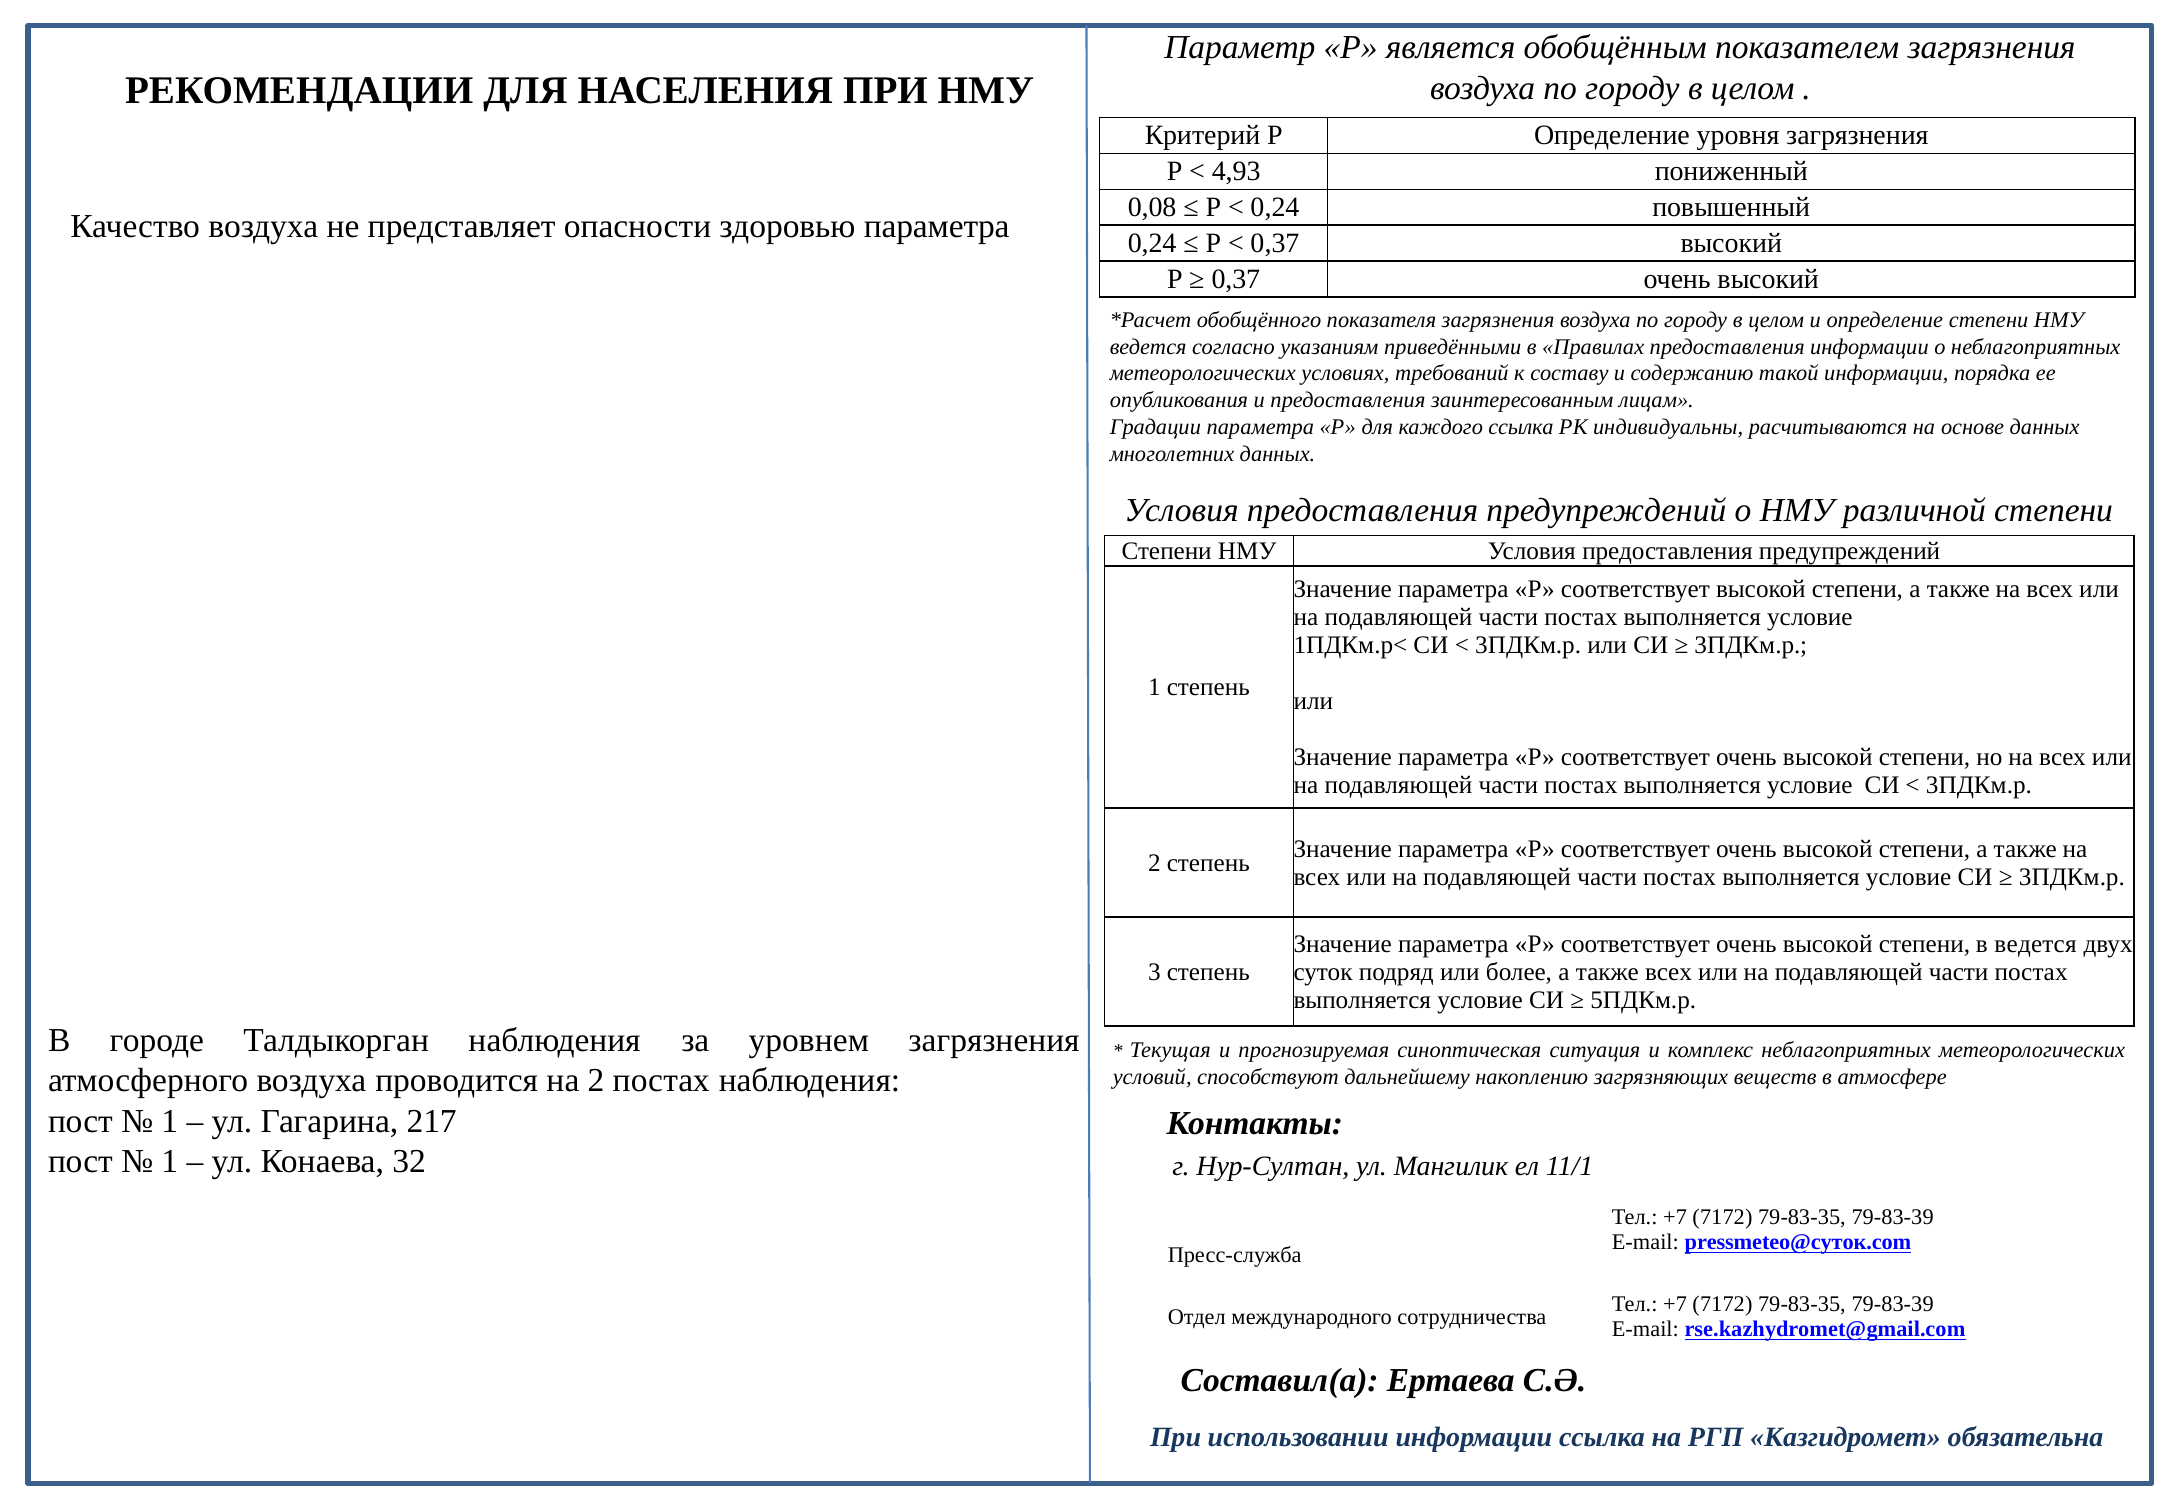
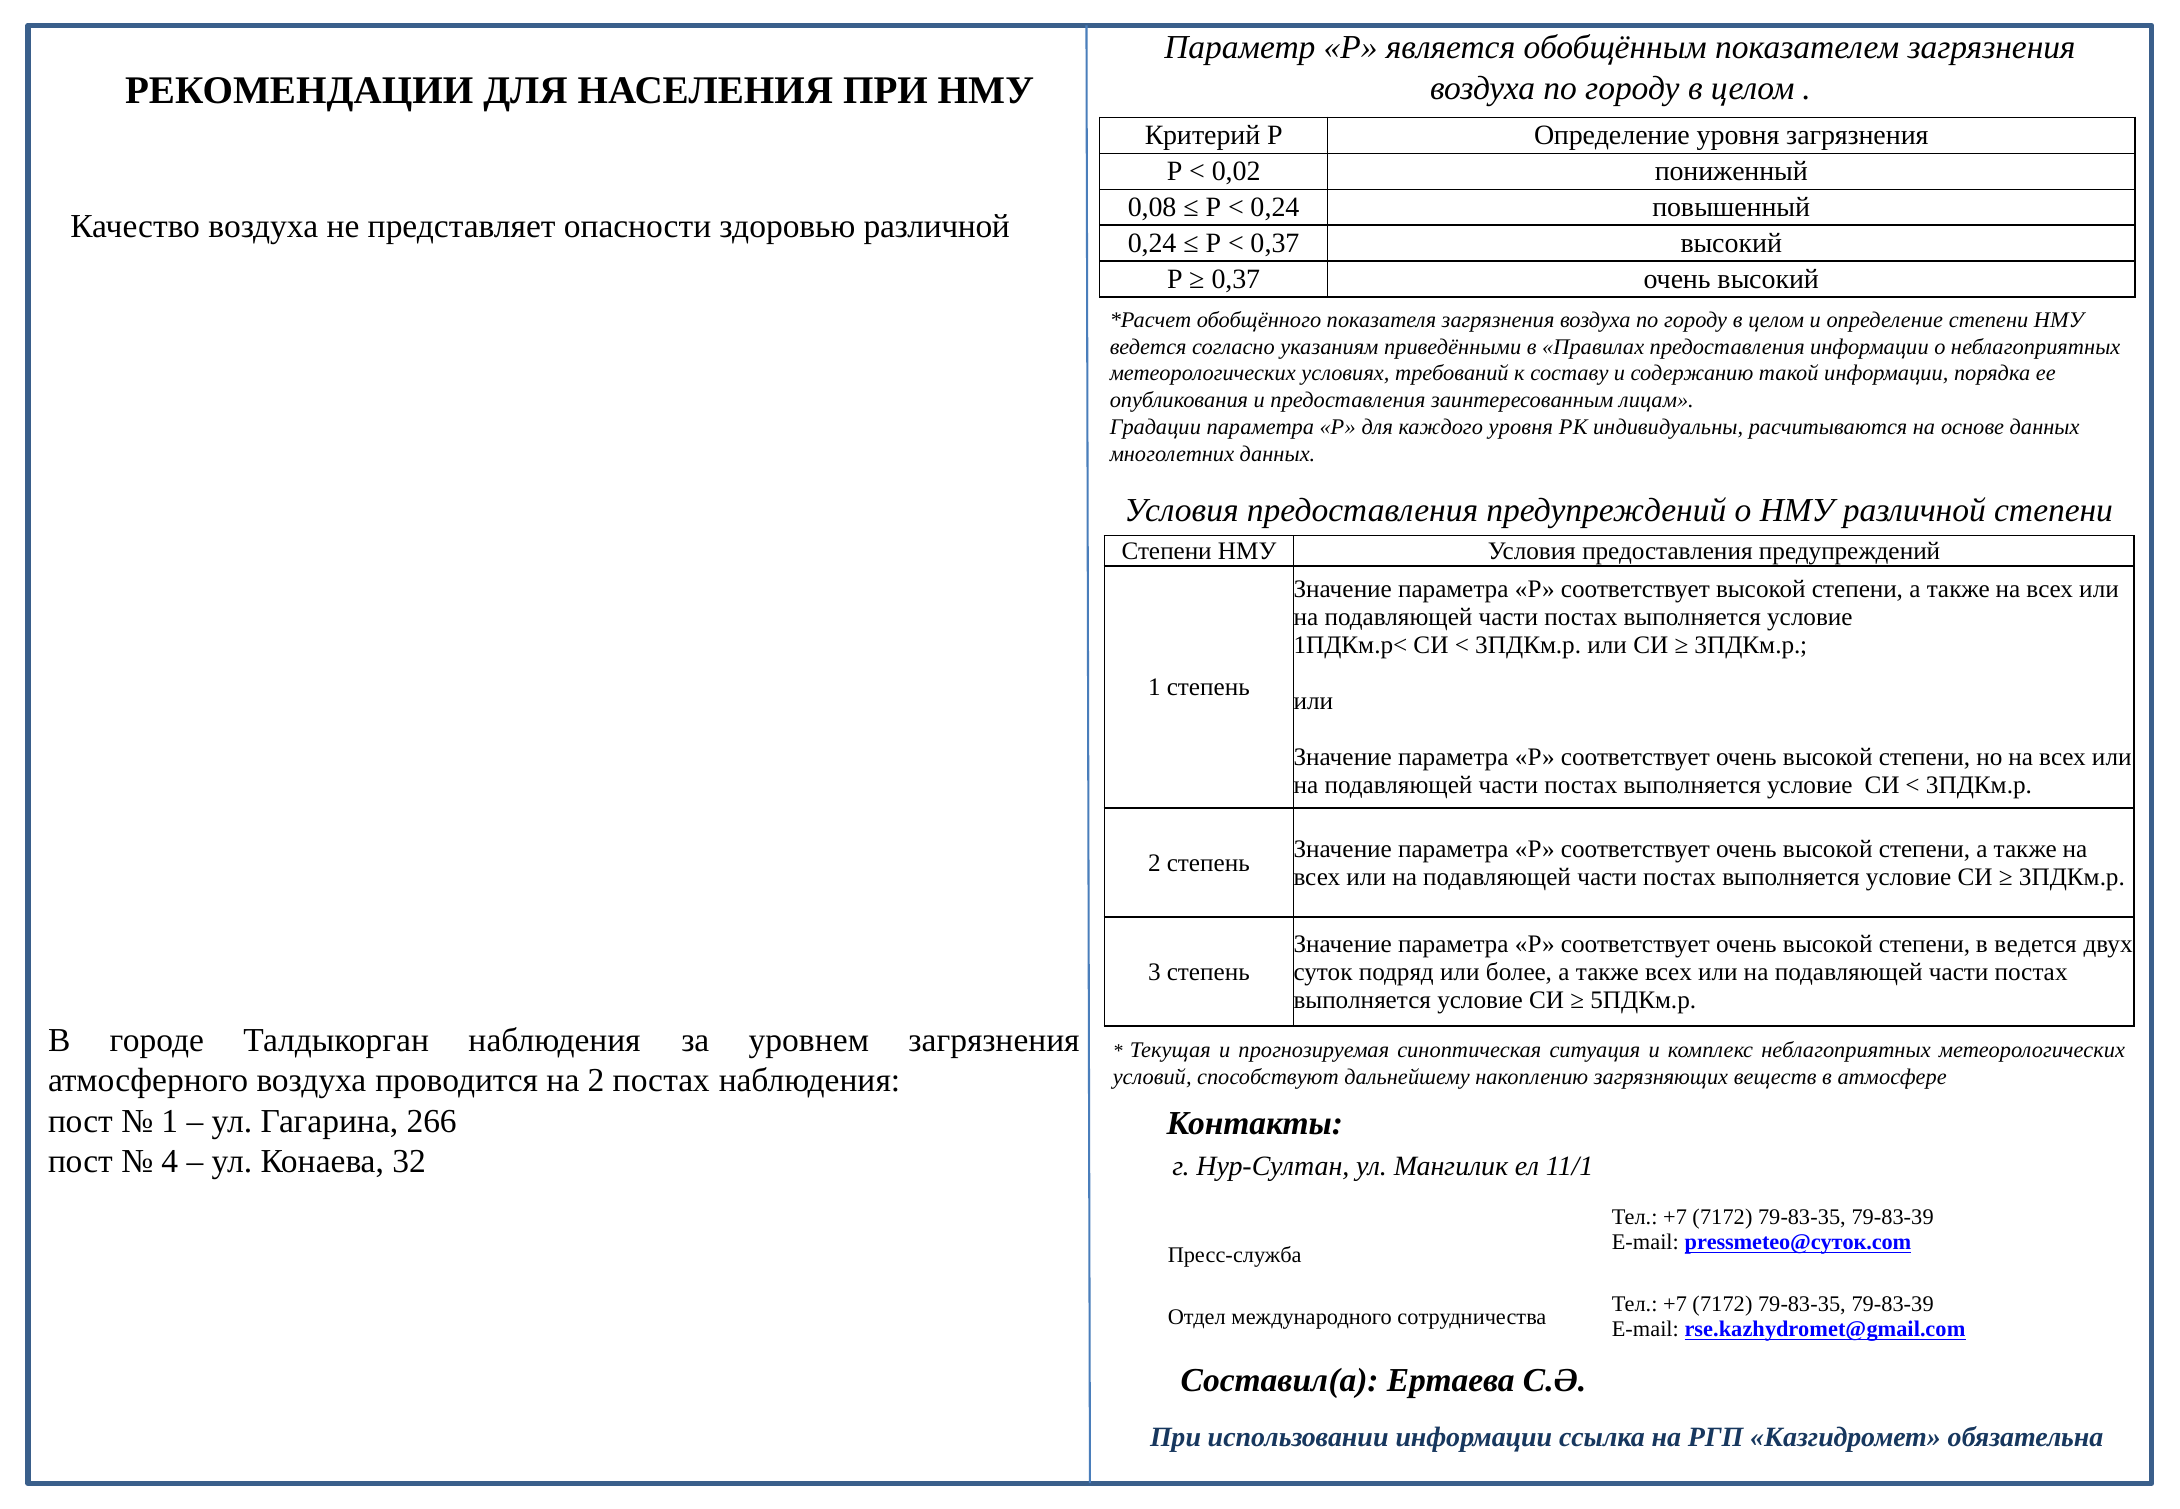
4,93: 4,93 -> 0,02 (1236, 171)
здоровью параметра: параметра -> различной (937, 227)
каждого ссылка: ссылка -> уровня (1521, 427)
217: 217 -> 266 (432, 1121)
1: 1 -> 4 (170, 1161)
